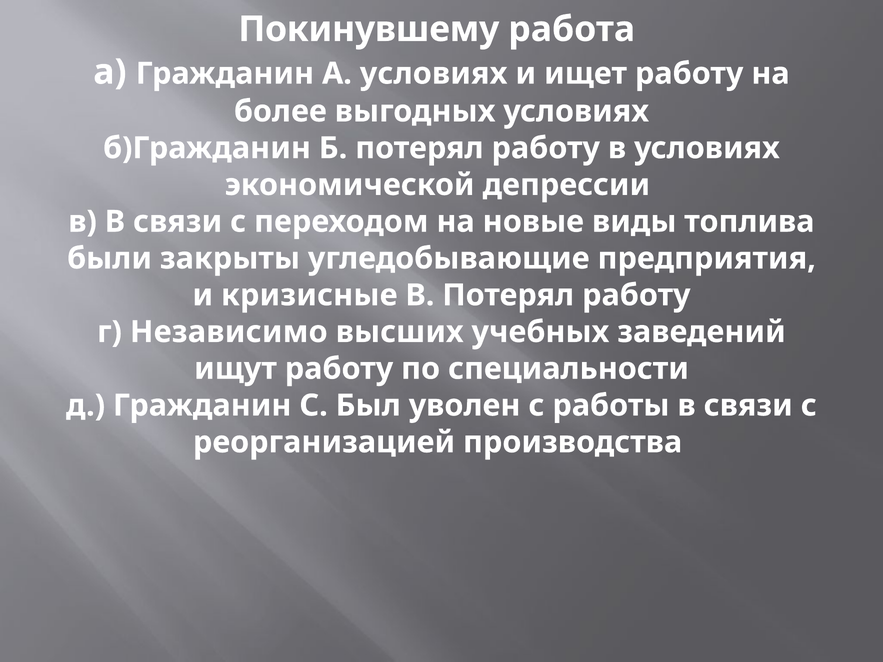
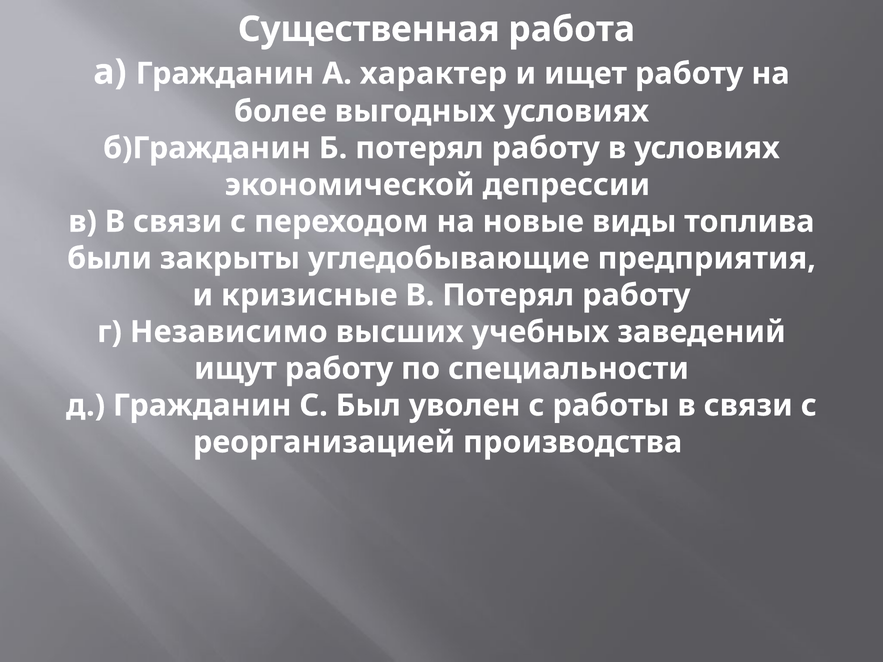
Покинувшему: Покинувшему -> Существенная (369, 29)
А условиях: условиях -> характер (433, 74)
